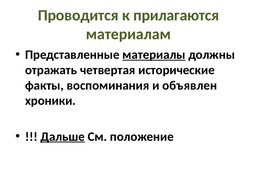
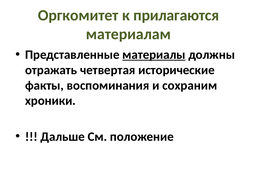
Проводится: Проводится -> Оргкомитет (78, 15)
объявлен: объявлен -> сохраним (190, 86)
Дальше underline: present -> none (63, 137)
